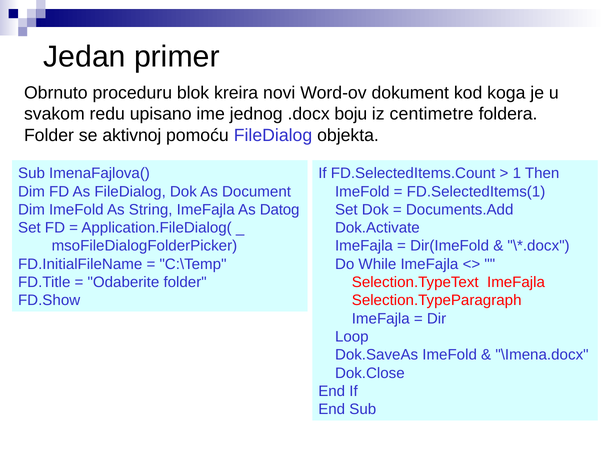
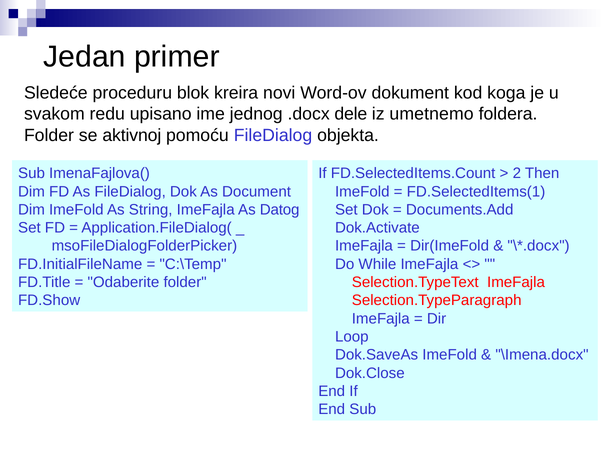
Obrnuto: Obrnuto -> Sledeće (56, 93)
boju: boju -> dele (351, 114)
centimetre: centimetre -> umetnemo (432, 114)
1: 1 -> 2 (517, 173)
